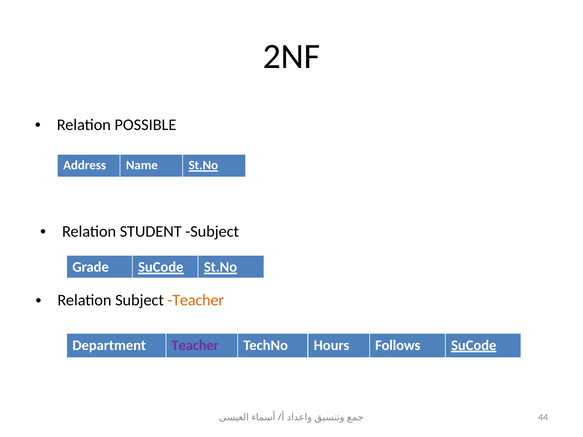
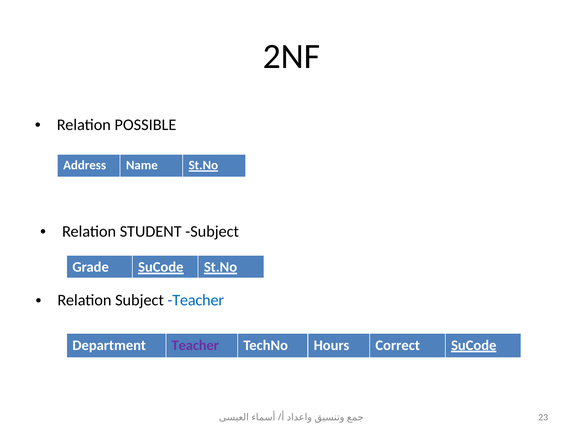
Teacher colour: orange -> blue (196, 300)
Follows: Follows -> Correct (398, 345)
44: 44 -> 23 (543, 417)
